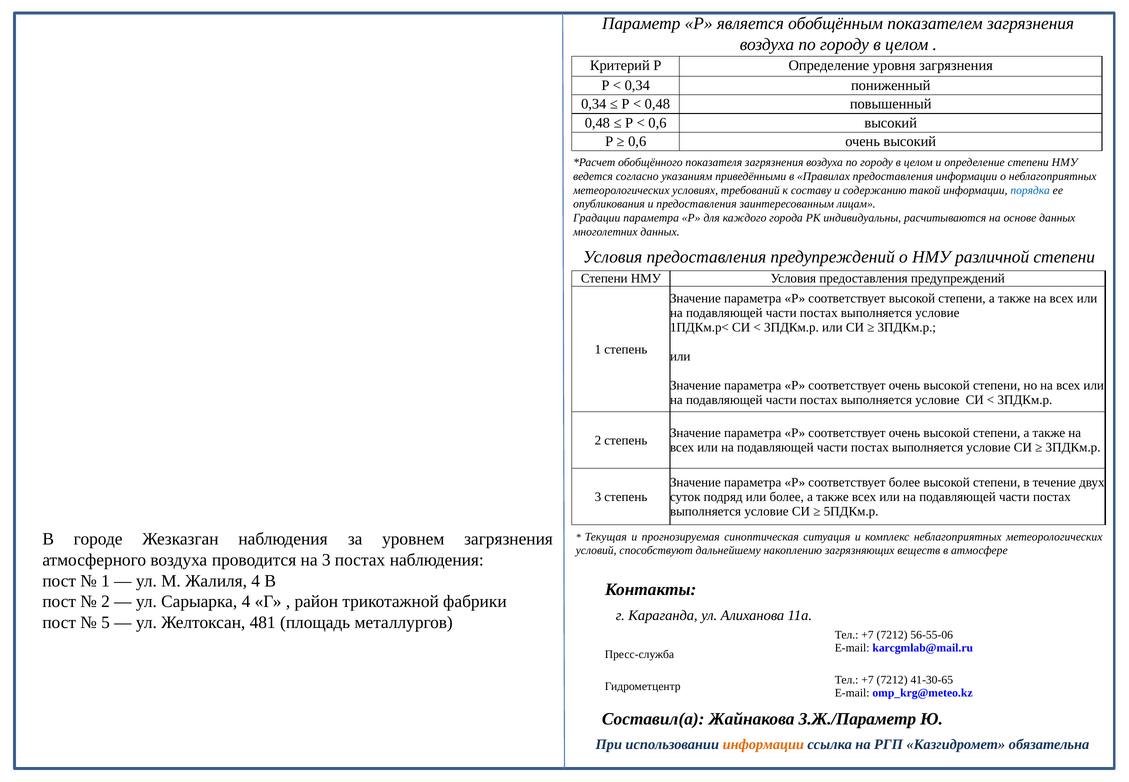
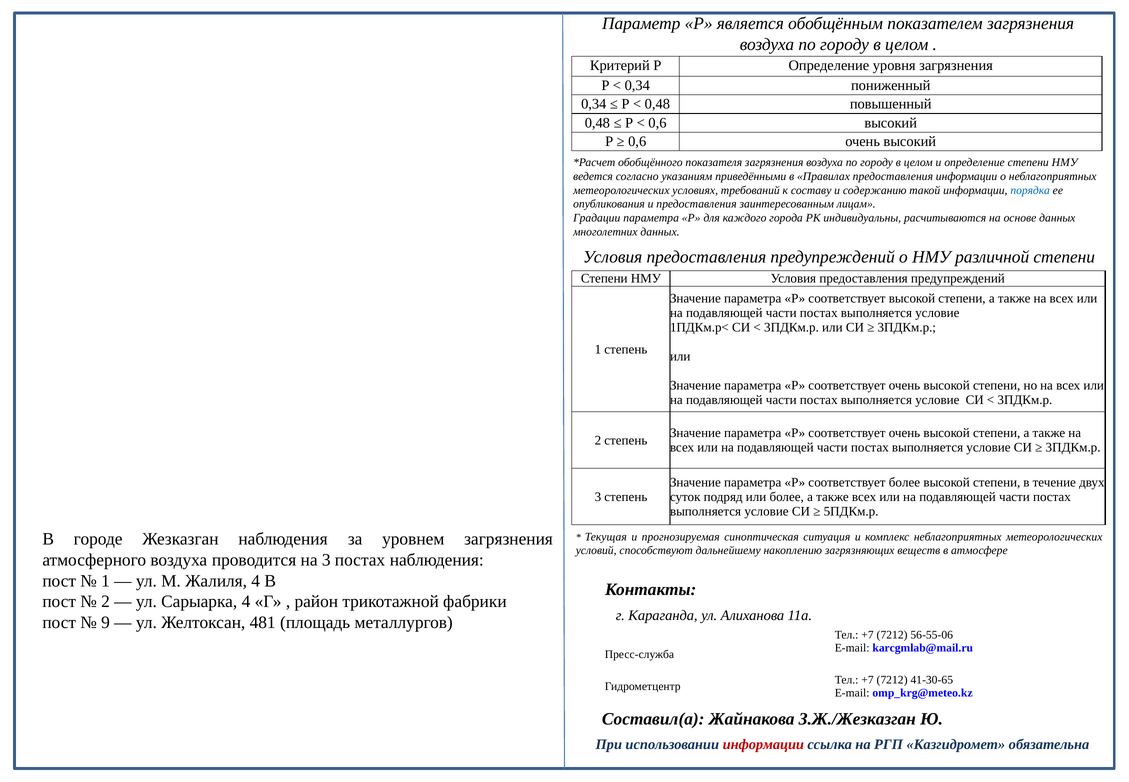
5: 5 -> 9 (106, 622)
З.Ж./Параметр: З.Ж./Параметр -> З.Ж./Жезказган (857, 719)
информации colour: orange -> red (763, 744)
